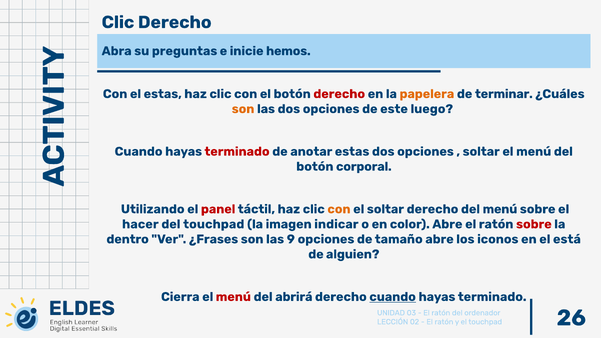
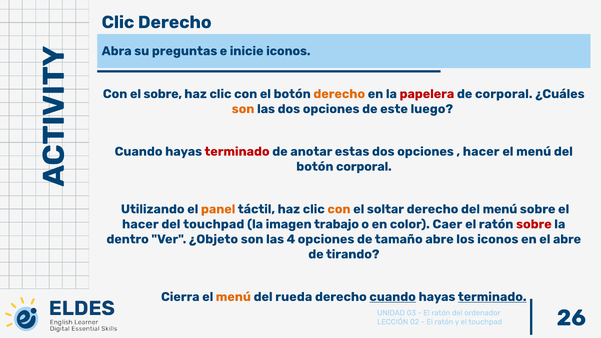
inicie hemos: hemos -> iconos (288, 51)
el estas: estas -> sobre (163, 94)
derecho colour: red -> orange (339, 94)
papelera colour: orange -> red (427, 94)
de terminar: terminar -> corporal (504, 94)
soltar: soltar -> hacer (481, 152)
panel colour: red -> orange (218, 209)
indicar: indicar -> trabajo (337, 224)
color Abre: Abre -> Caer (447, 224)
¿Frases: ¿Frases -> ¿Objeto (214, 239)
9: 9 -> 4 (291, 239)
el está: está -> abre (567, 239)
alguien: alguien -> tirando (353, 254)
menú colour: red -> orange (233, 297)
abrirá: abrirá -> rueda (294, 297)
terminado underline: none -> present (492, 297)
